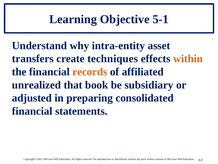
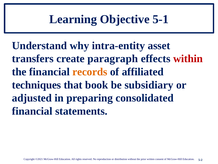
techniques: techniques -> paragraph (113, 59)
within colour: orange -> red (188, 59)
unrealized: unrealized -> techniques (36, 85)
